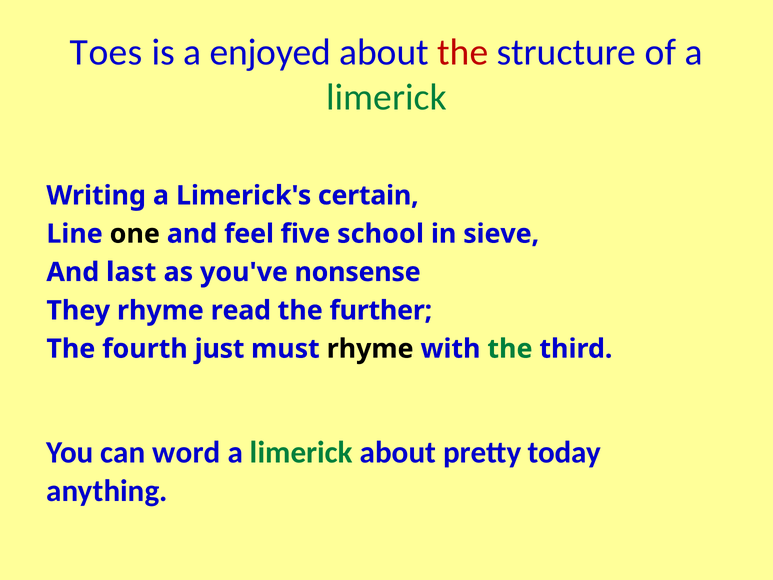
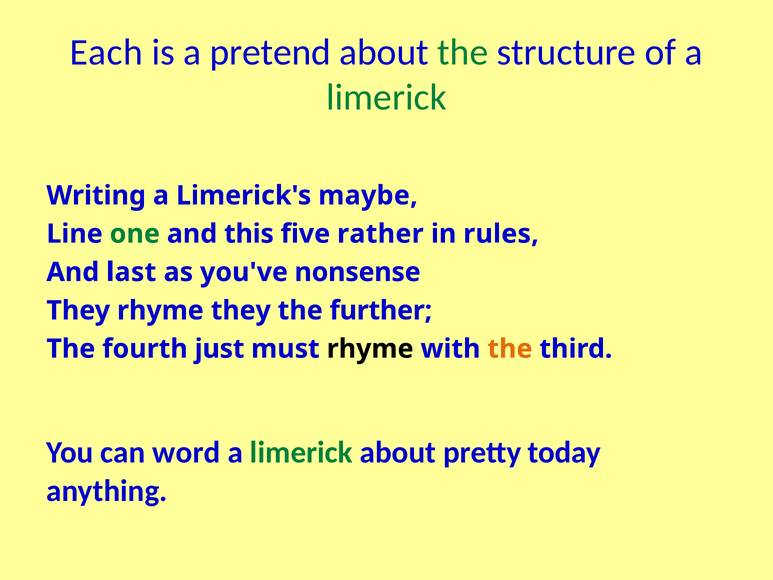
Toes: Toes -> Each (106, 52)
enjoyed: enjoyed -> pretend (270, 52)
the colour: red -> green (463, 52)
certain: certain -> maybe (368, 195)
one colour: black -> green (135, 234)
feel: feel -> this (249, 234)
school: school -> rather (380, 234)
sieve: sieve -> rules (501, 234)
rhyme read: read -> they (241, 310)
the colour: green -> orange (510, 349)
